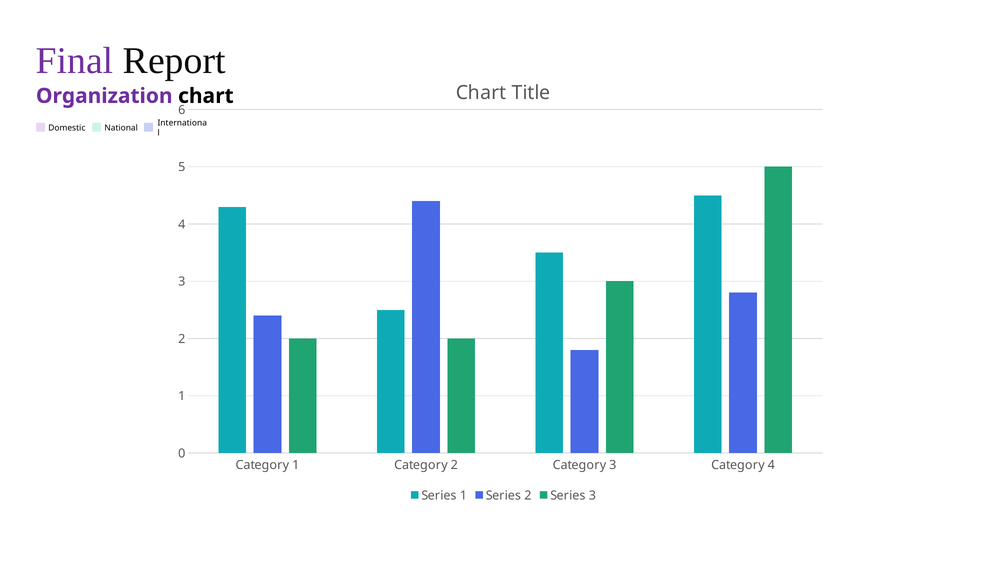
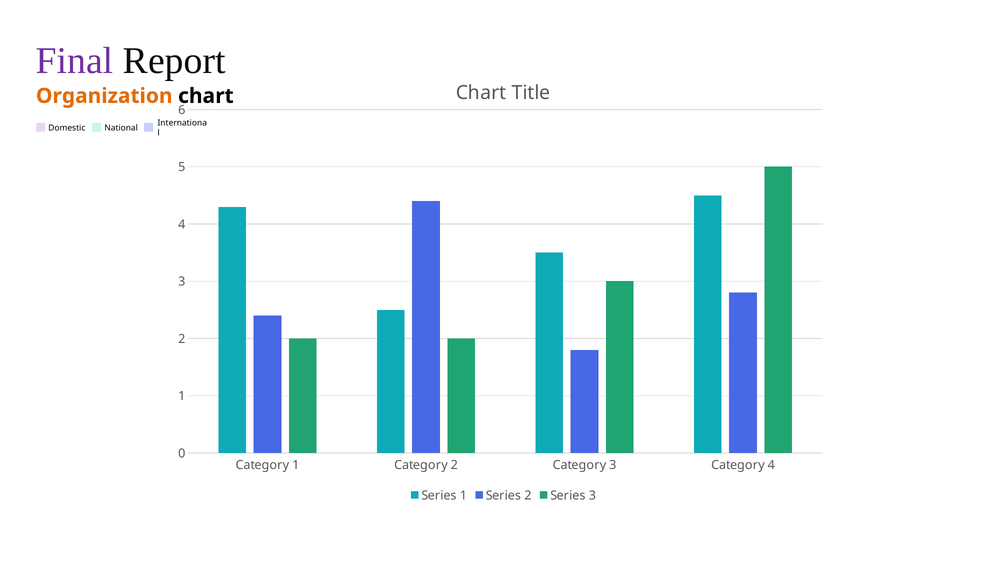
Organization colour: purple -> orange (104, 96)
